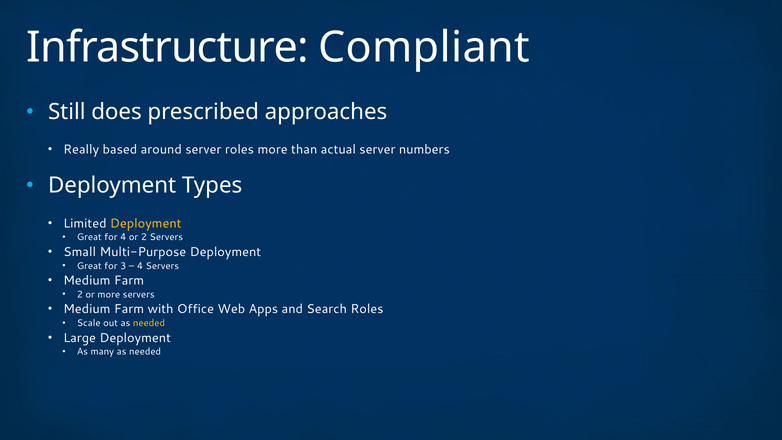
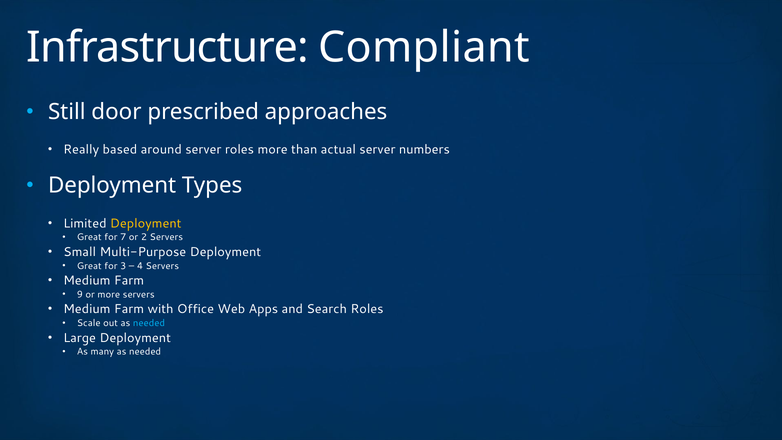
does: does -> door (116, 112)
for 4: 4 -> 7 (123, 237)
2: 2 -> 9 (80, 294)
needed colour: yellow -> light blue (149, 323)
